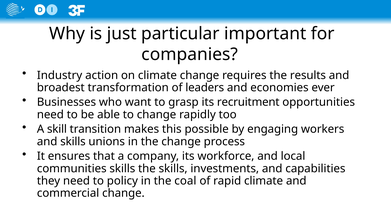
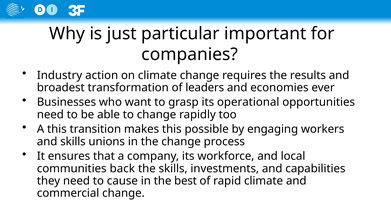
recruitment: recruitment -> operational (248, 102)
A skill: skill -> this (57, 129)
communities skills: skills -> back (122, 168)
policy: policy -> cause (122, 181)
coal: coal -> best (186, 181)
